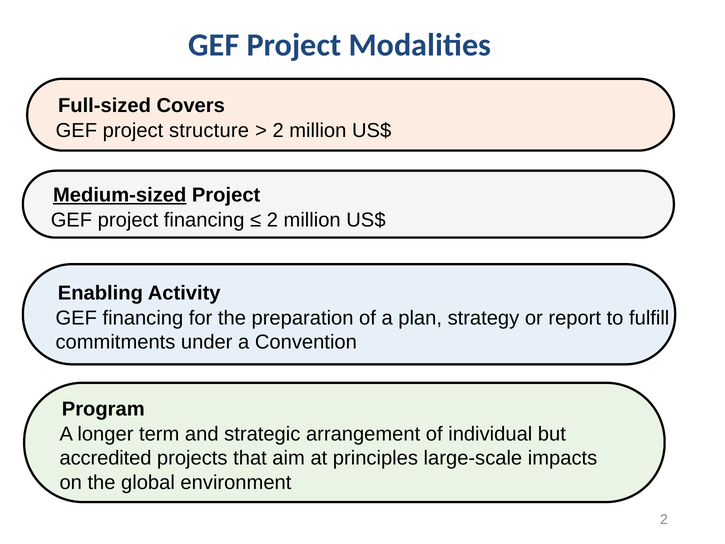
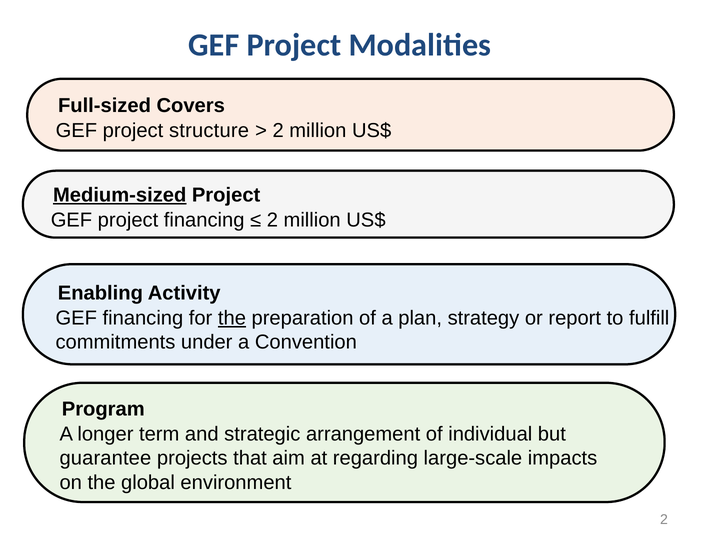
the underline: none -> present (232, 318)
accredited: accredited -> guarantee (105, 458)
principles: principles -> regarding (375, 458)
